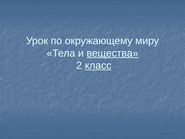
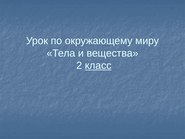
вещества underline: present -> none (112, 53)
